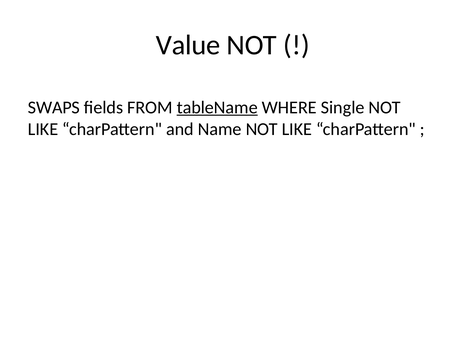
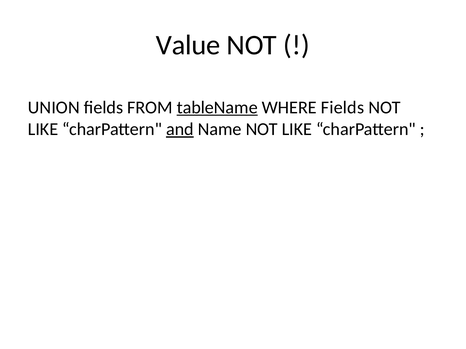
SWAPS: SWAPS -> UNION (54, 108)
WHERE Single: Single -> Fields (343, 108)
and underline: none -> present (180, 129)
